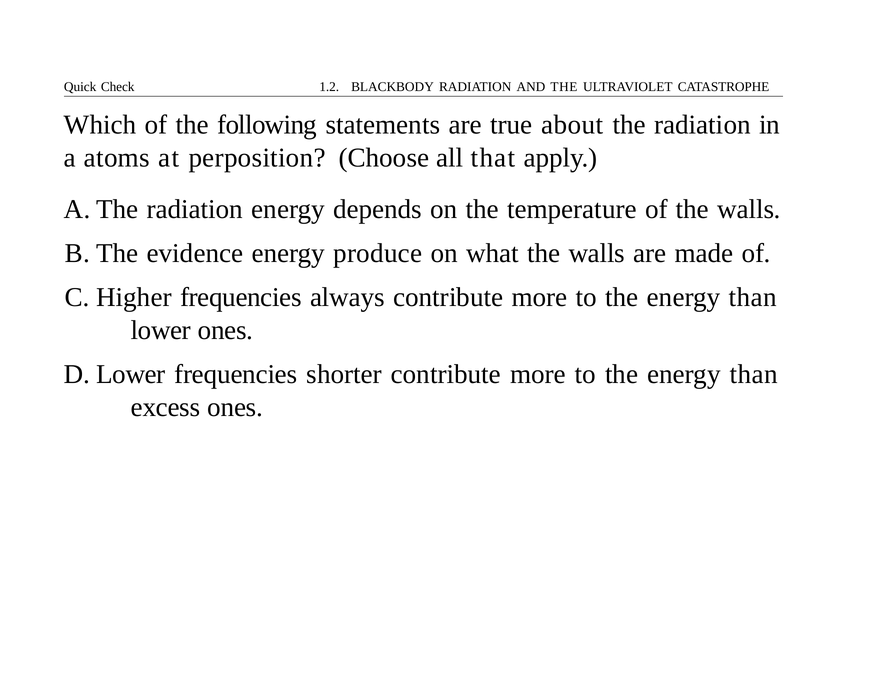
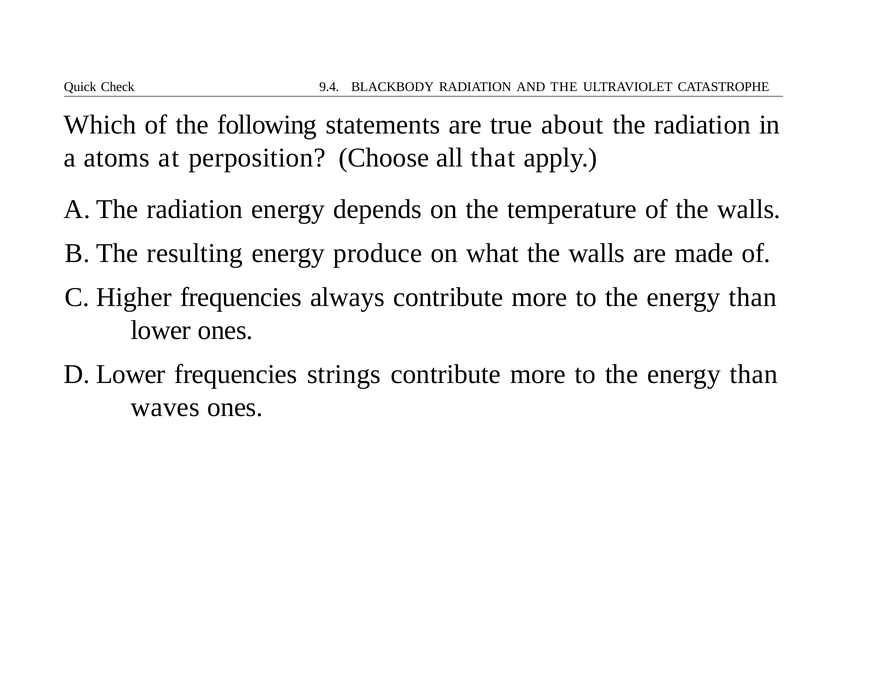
1.2: 1.2 -> 9.4 (329, 87)
evidence: evidence -> resulting (195, 254)
shorter: shorter -> strings (344, 374)
excess: excess -> waves (165, 407)
